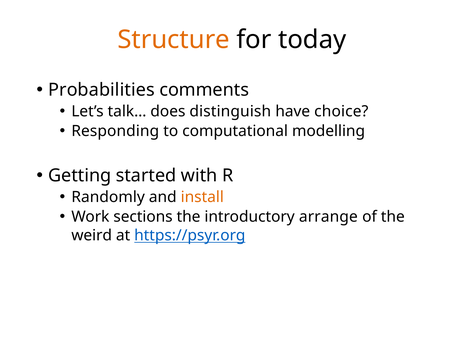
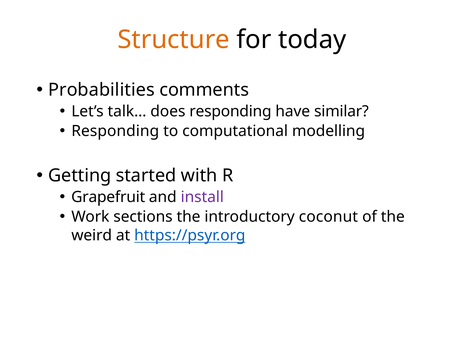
does distinguish: distinguish -> responding (230, 111)
choice: choice -> similar (341, 111)
Randomly: Randomly -> Grapefruit (108, 197)
install colour: orange -> purple (202, 197)
arrange: arrange -> coconut (328, 217)
